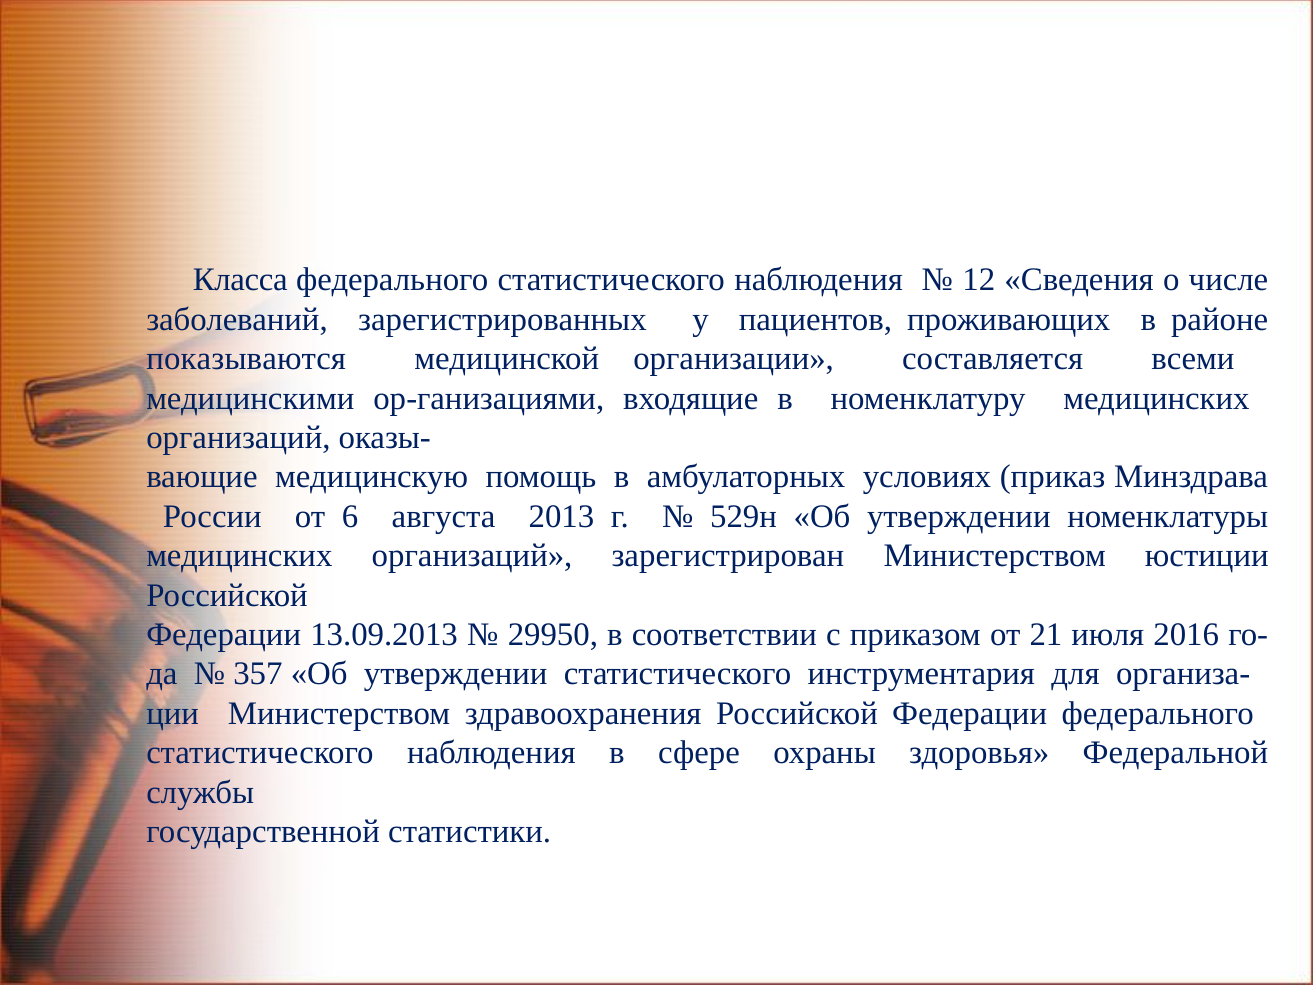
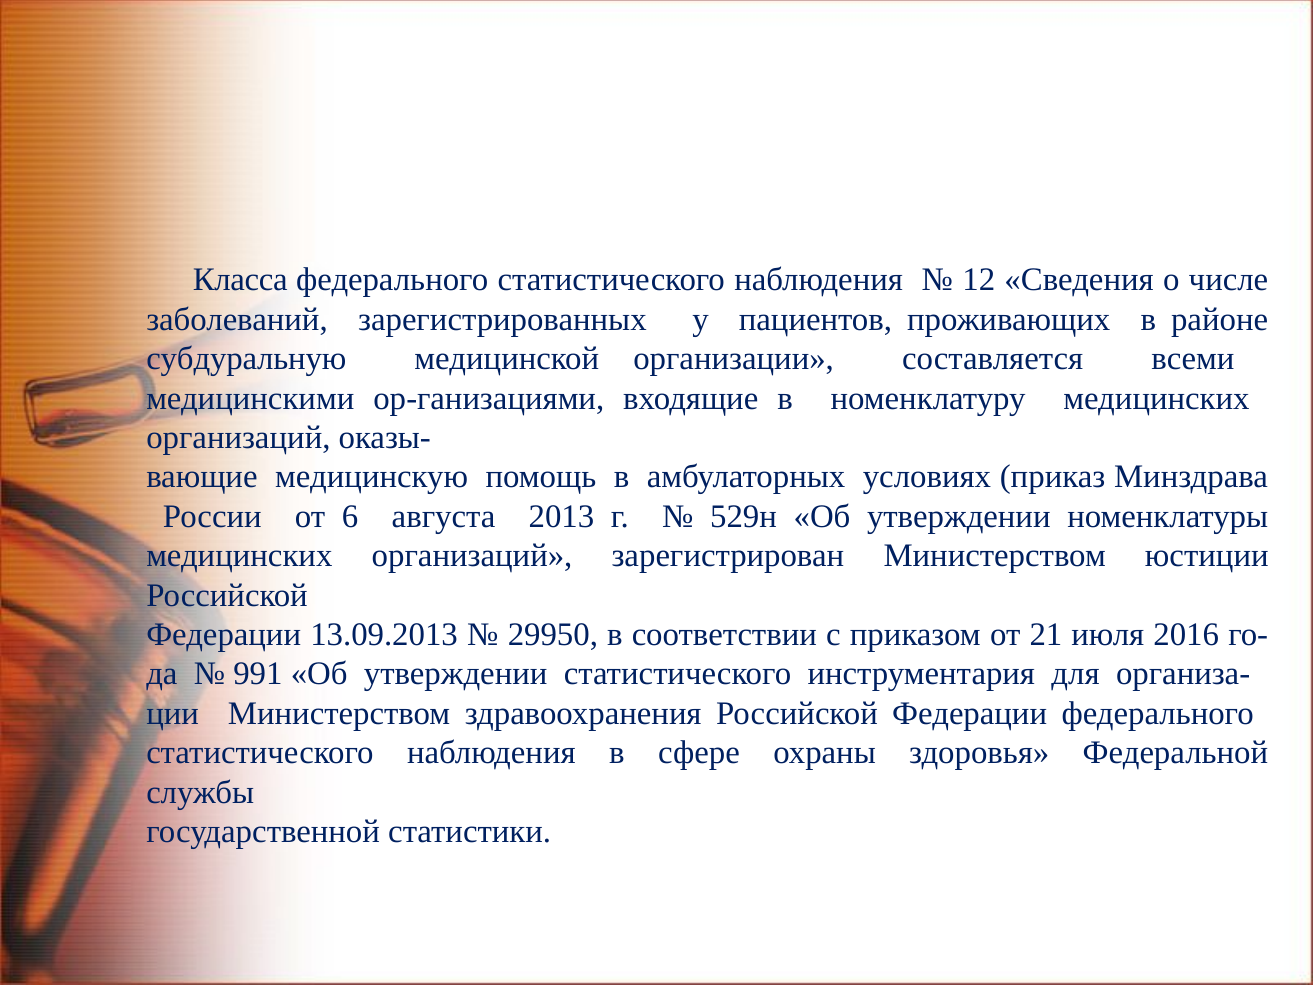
показываются: показываются -> субдуральную (246, 359)
357: 357 -> 991 (258, 674)
